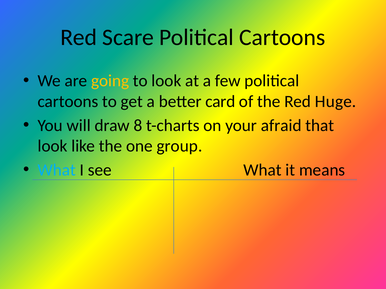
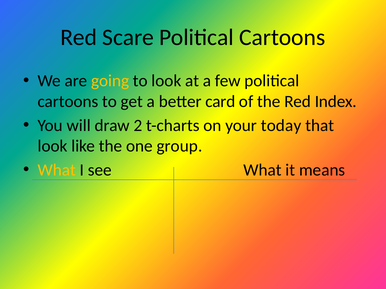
Huge: Huge -> Index (336, 102)
8: 8 -> 2 (138, 126)
afraid: afraid -> today (281, 126)
What colour: light blue -> yellow (57, 170)
